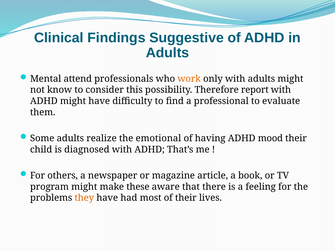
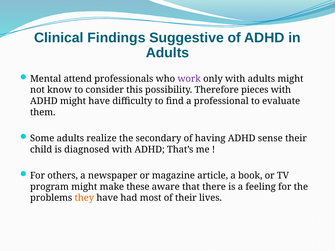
work colour: orange -> purple (189, 79)
report: report -> pieces (255, 90)
emotional: emotional -> secondary (158, 138)
mood: mood -> sense (270, 138)
